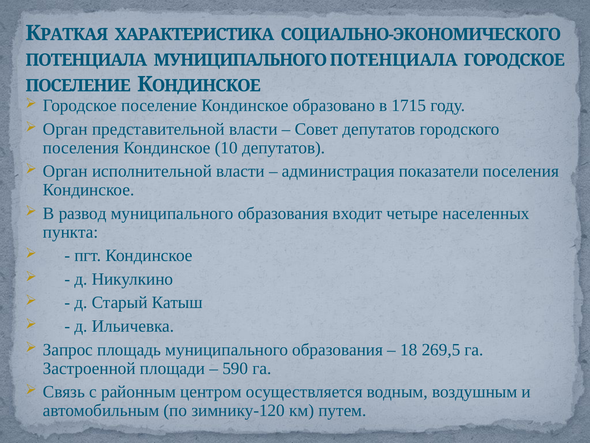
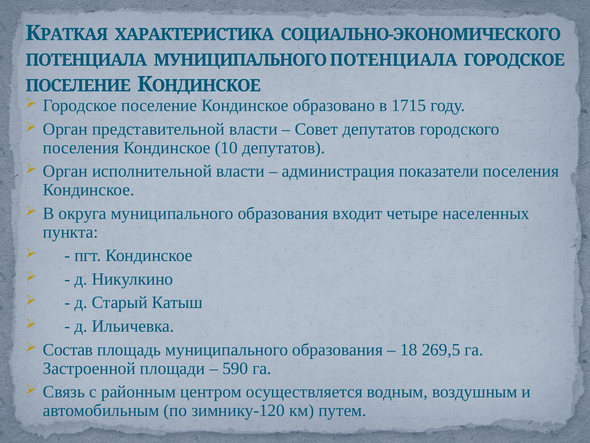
развод: развод -> округа (83, 213)
Запрос: Запрос -> Состав (68, 349)
